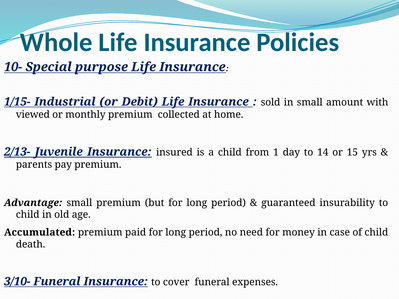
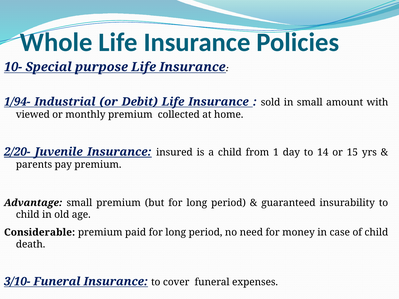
1/15-: 1/15- -> 1/94- (17, 102)
2/13-: 2/13- -> 2/20- (17, 152)
Accumulated: Accumulated -> Considerable (40, 233)
